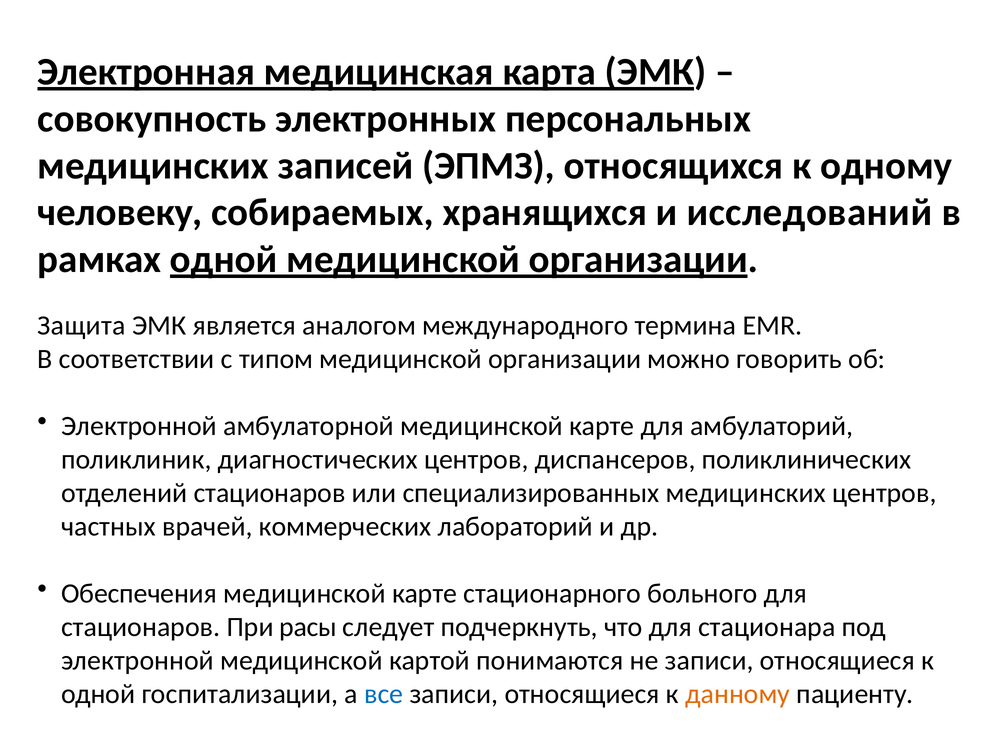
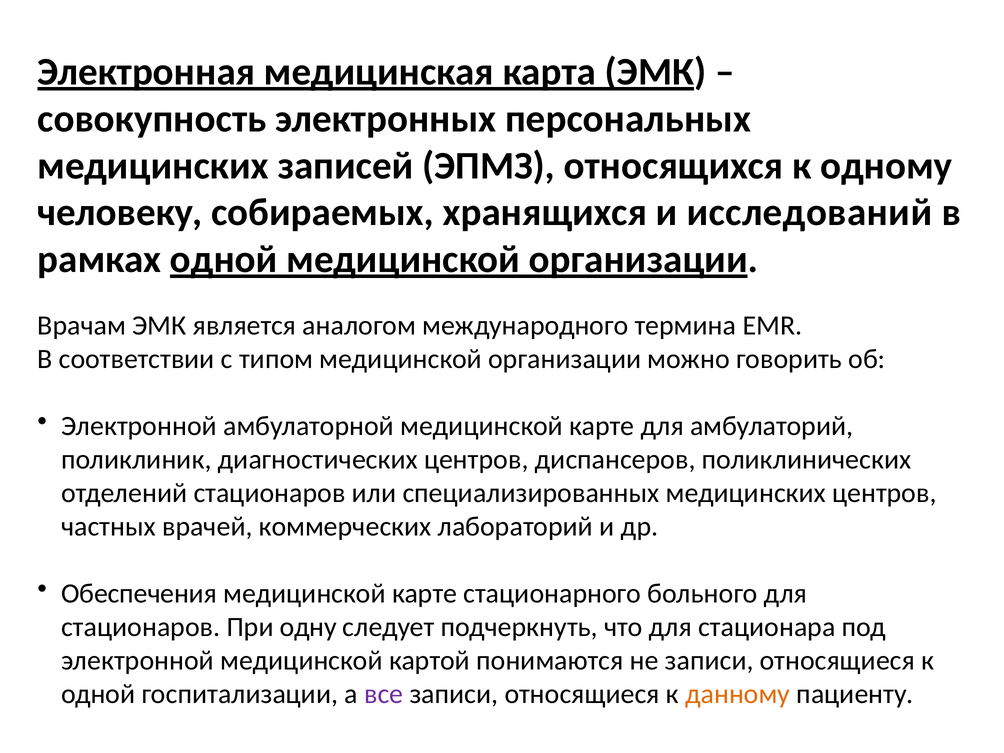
Защита: Защита -> Врачам (82, 326)
расы: расы -> одну (308, 627)
все colour: blue -> purple (384, 694)
